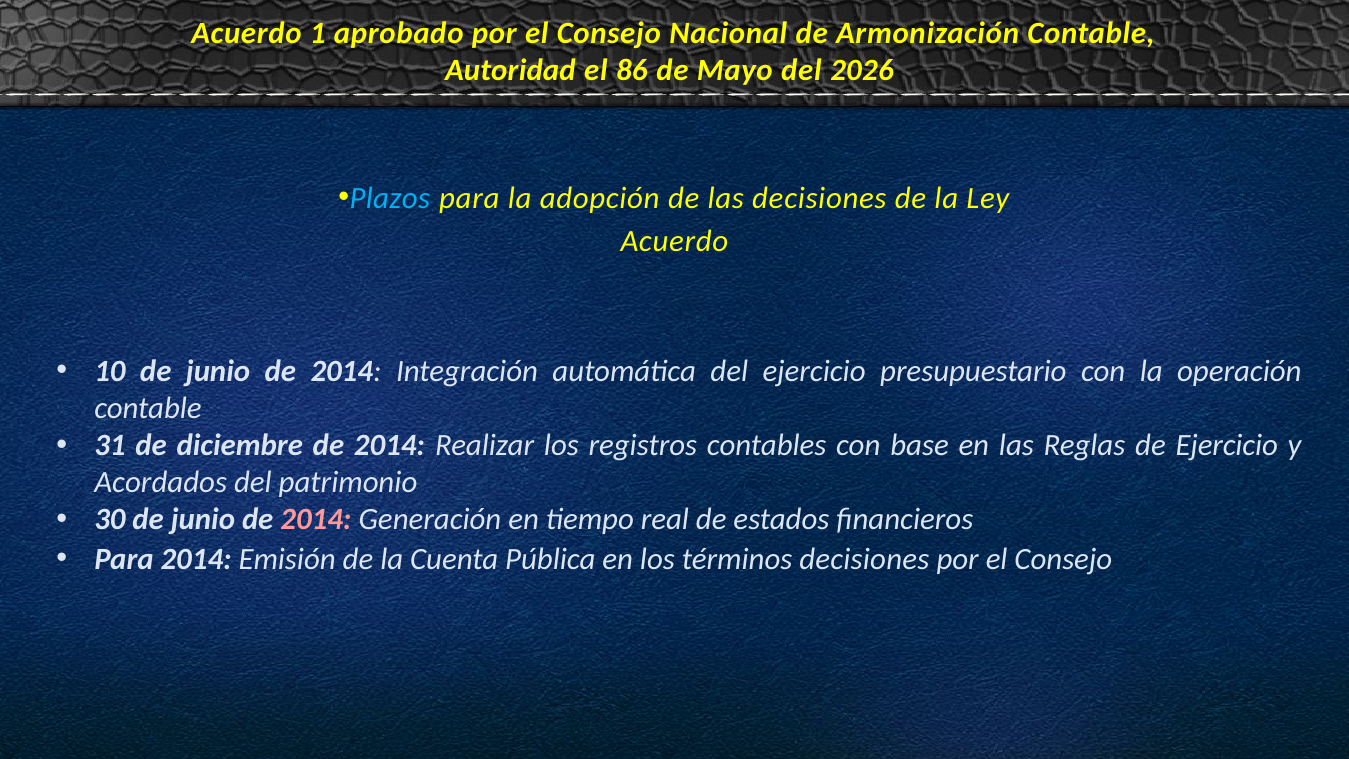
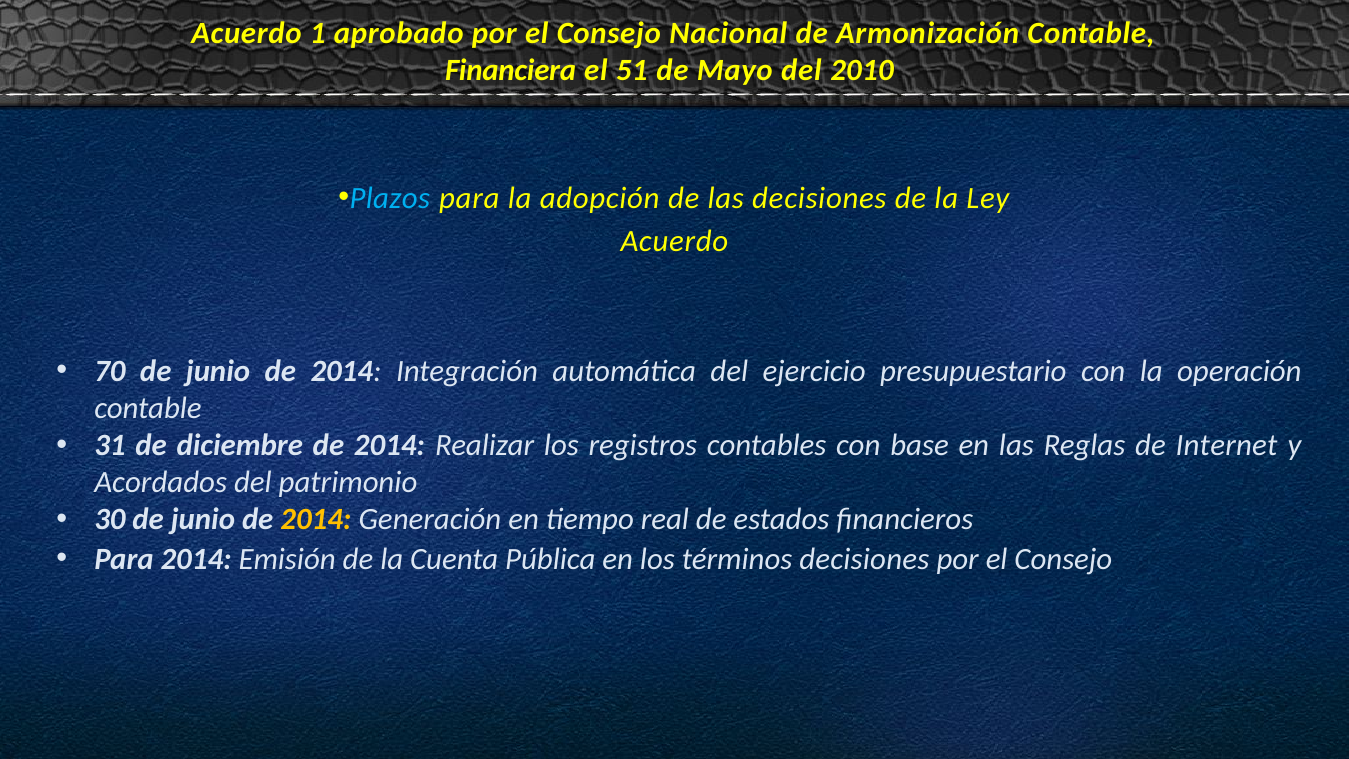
Autoridad: Autoridad -> Financiera (511, 70)
86: 86 -> 51 (632, 70)
2026: 2026 -> 2010 (862, 70)
10: 10 -> 70 (110, 371)
de Ejercicio: Ejercicio -> Internet (1227, 445)
2014 colour: pink -> yellow (316, 520)
